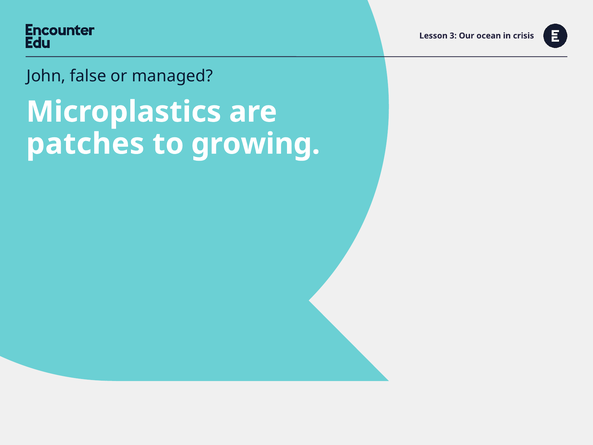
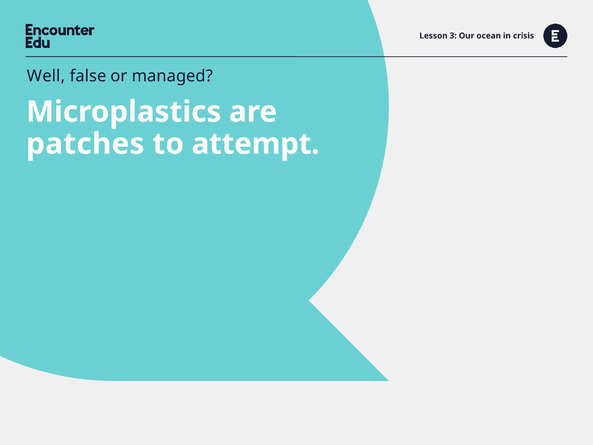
John: John -> Well (46, 76)
growing: growing -> attempt (256, 144)
